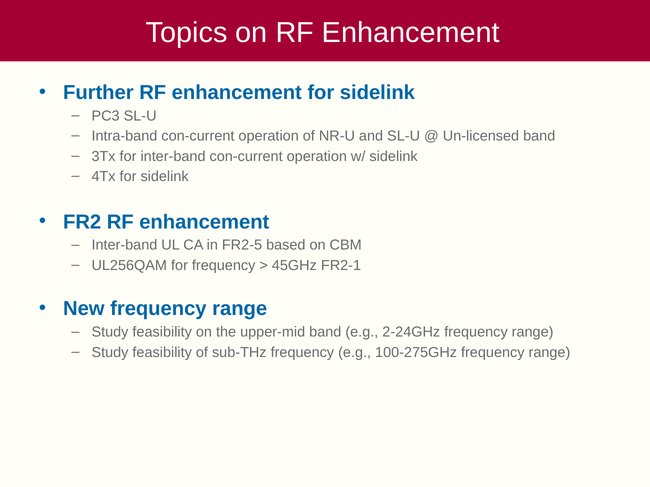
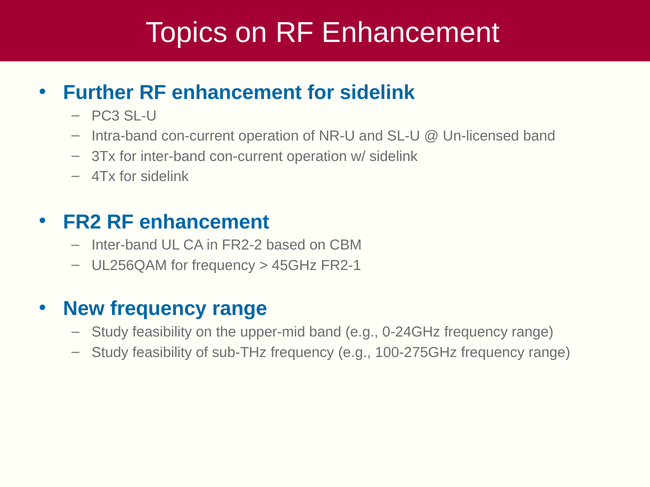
FR2-5: FR2-5 -> FR2-2 (242, 245)
2-24GHz: 2-24GHz -> 0-24GHz (411, 332)
